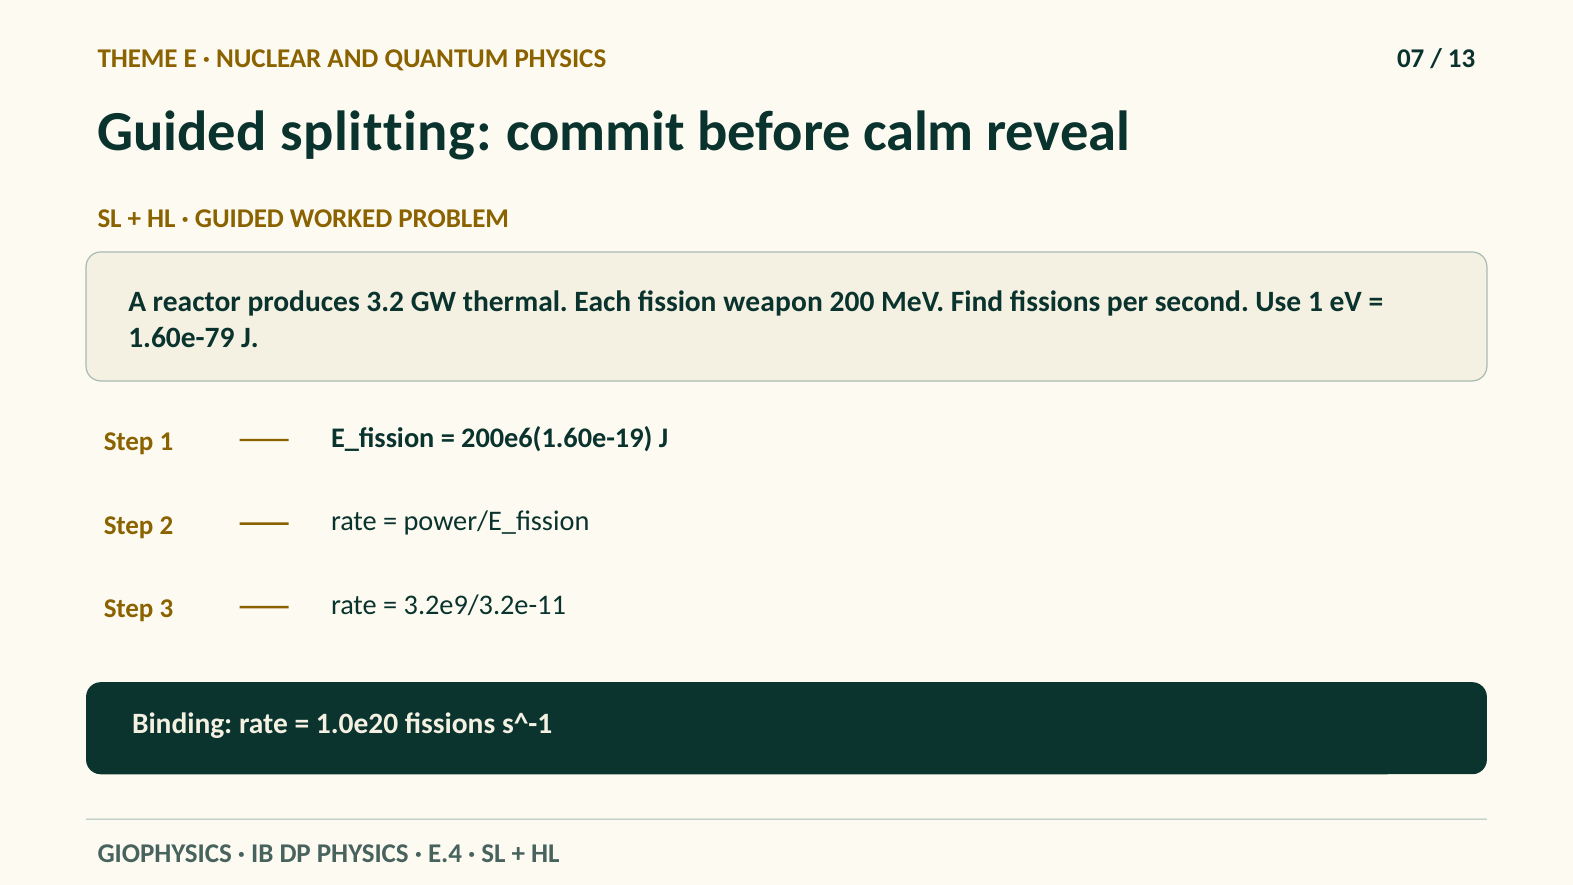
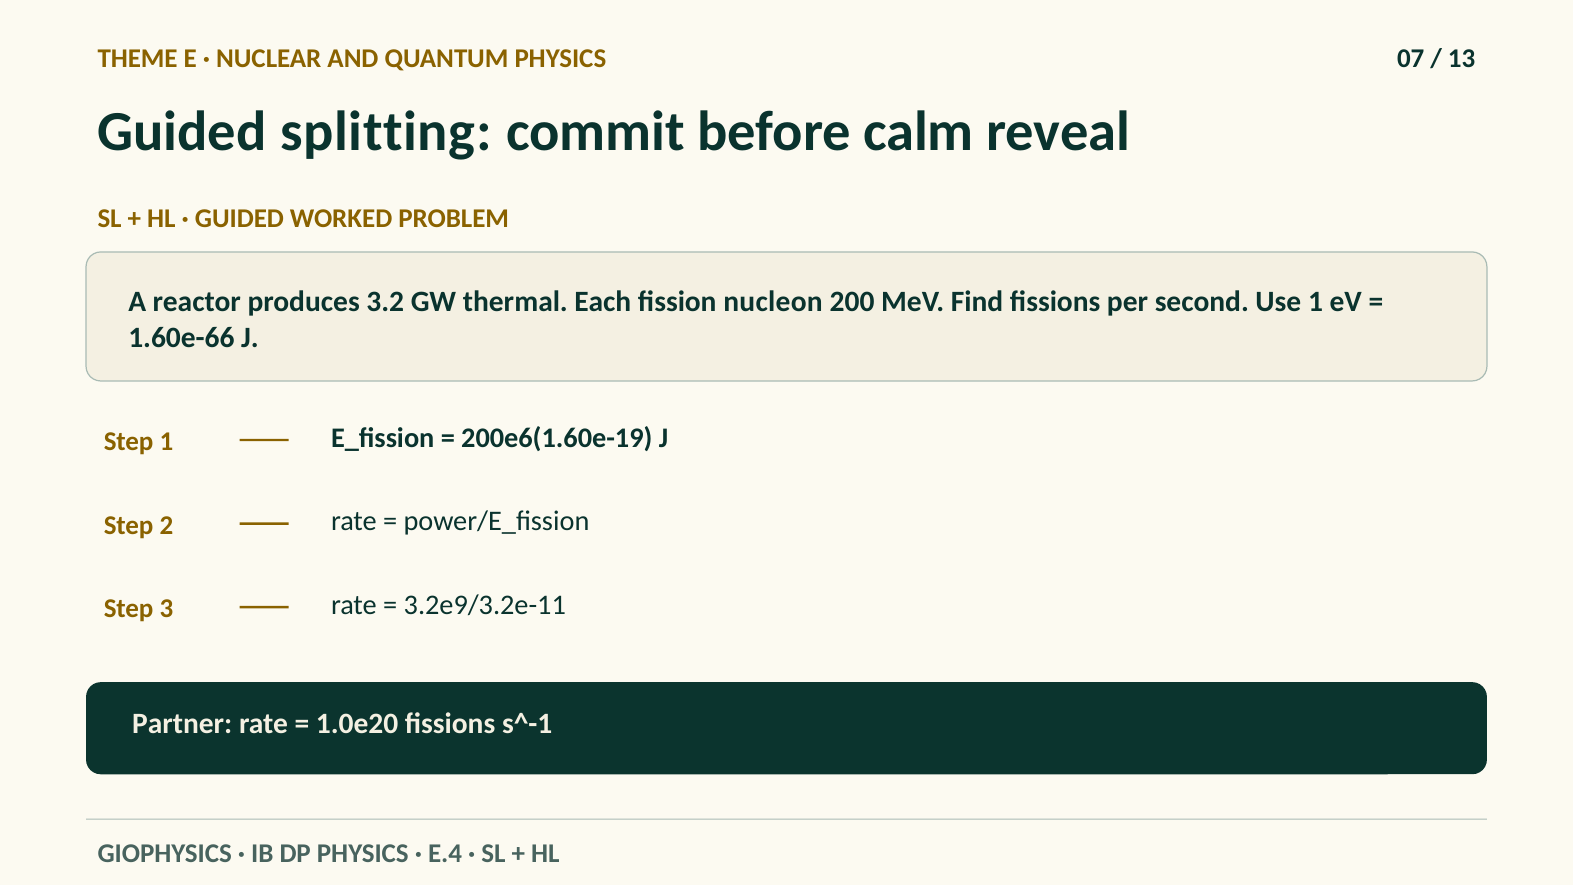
weapon: weapon -> nucleon (773, 302)
1.60e-79: 1.60e-79 -> 1.60e-66 (181, 337)
Binding: Binding -> Partner (182, 724)
